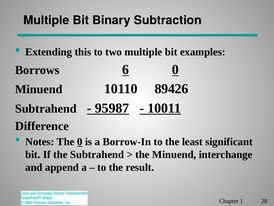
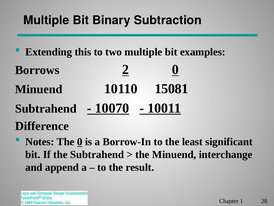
6: 6 -> 2 (126, 69)
89426: 89426 -> 15081 (172, 89)
95987: 95987 -> 10070 (112, 108)
